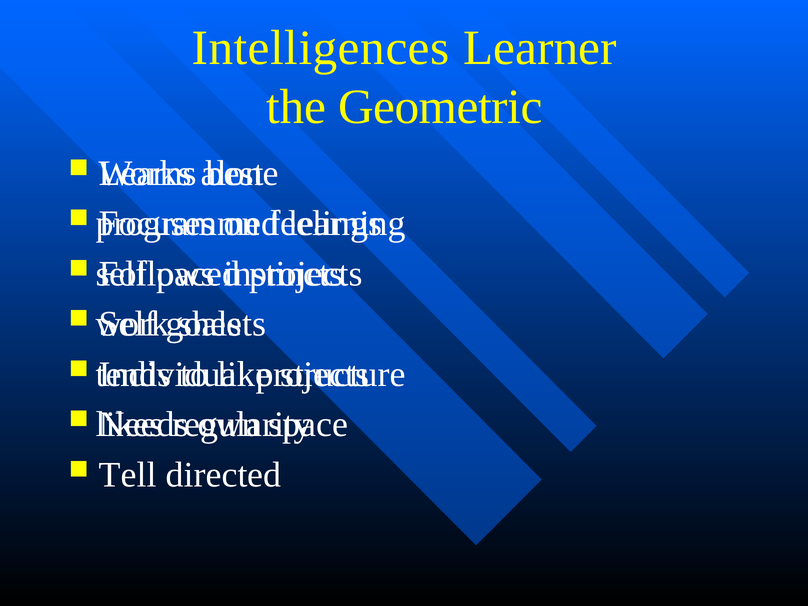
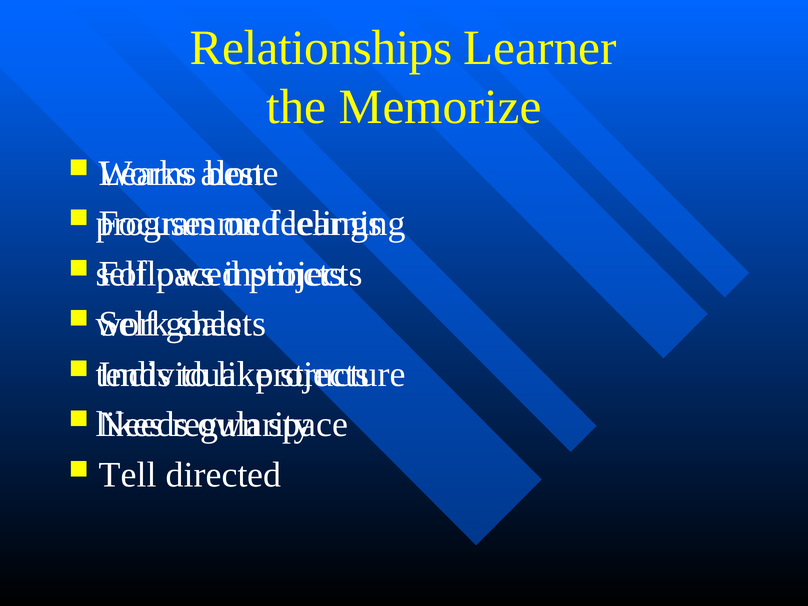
Intelligences: Intelligences -> Relationships (321, 48)
Geometric: Geometric -> Memorize (440, 107)
